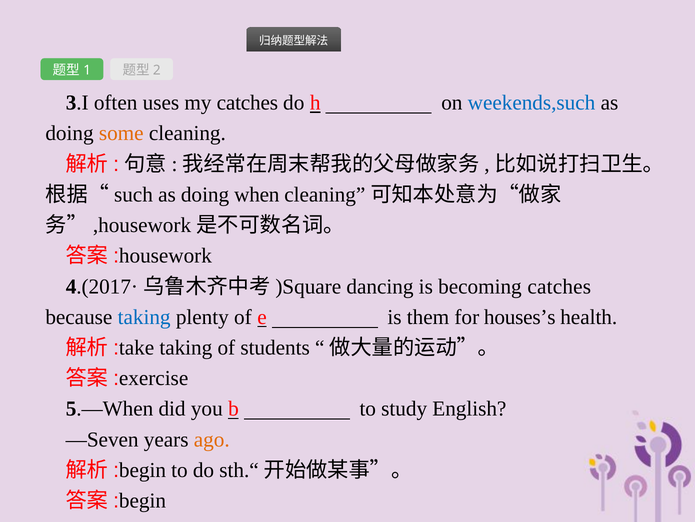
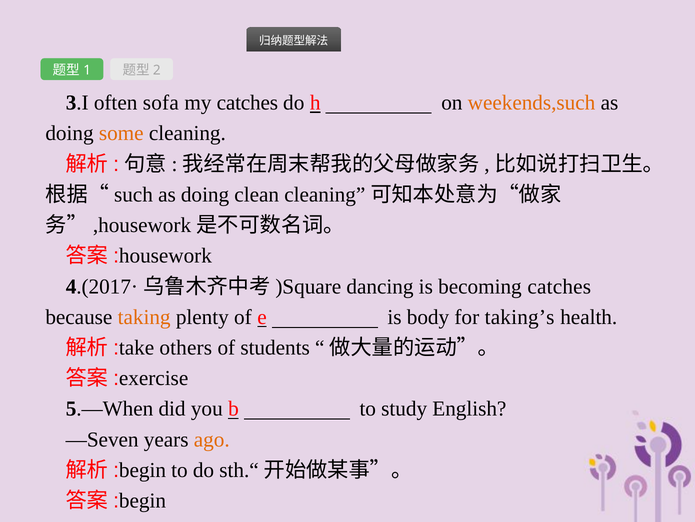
uses: uses -> sofa (161, 103)
weekends,such colour: blue -> orange (532, 103)
when: when -> clean (257, 194)
taking colour: blue -> orange (144, 317)
them: them -> body (428, 317)
houses’s: houses’s -> taking’s (520, 317)
taking: taking -> others (186, 347)
